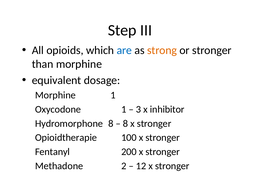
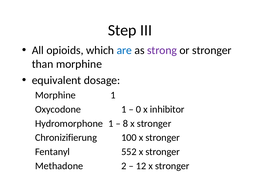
strong colour: orange -> purple (162, 50)
3: 3 -> 0 (138, 109)
Hydromorphone 8: 8 -> 1 (111, 123)
Opioidtherapie: Opioidtherapie -> Chronizifierung (66, 138)
200: 200 -> 552 (129, 152)
